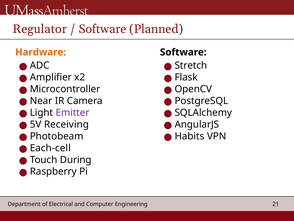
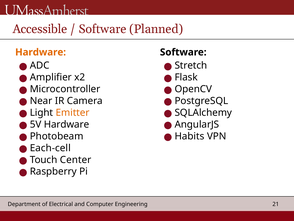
Regulator: Regulator -> Accessible (40, 29)
Emitter colour: purple -> orange (73, 112)
5V Receiving: Receiving -> Hardware (67, 124)
During: During -> Center (76, 159)
